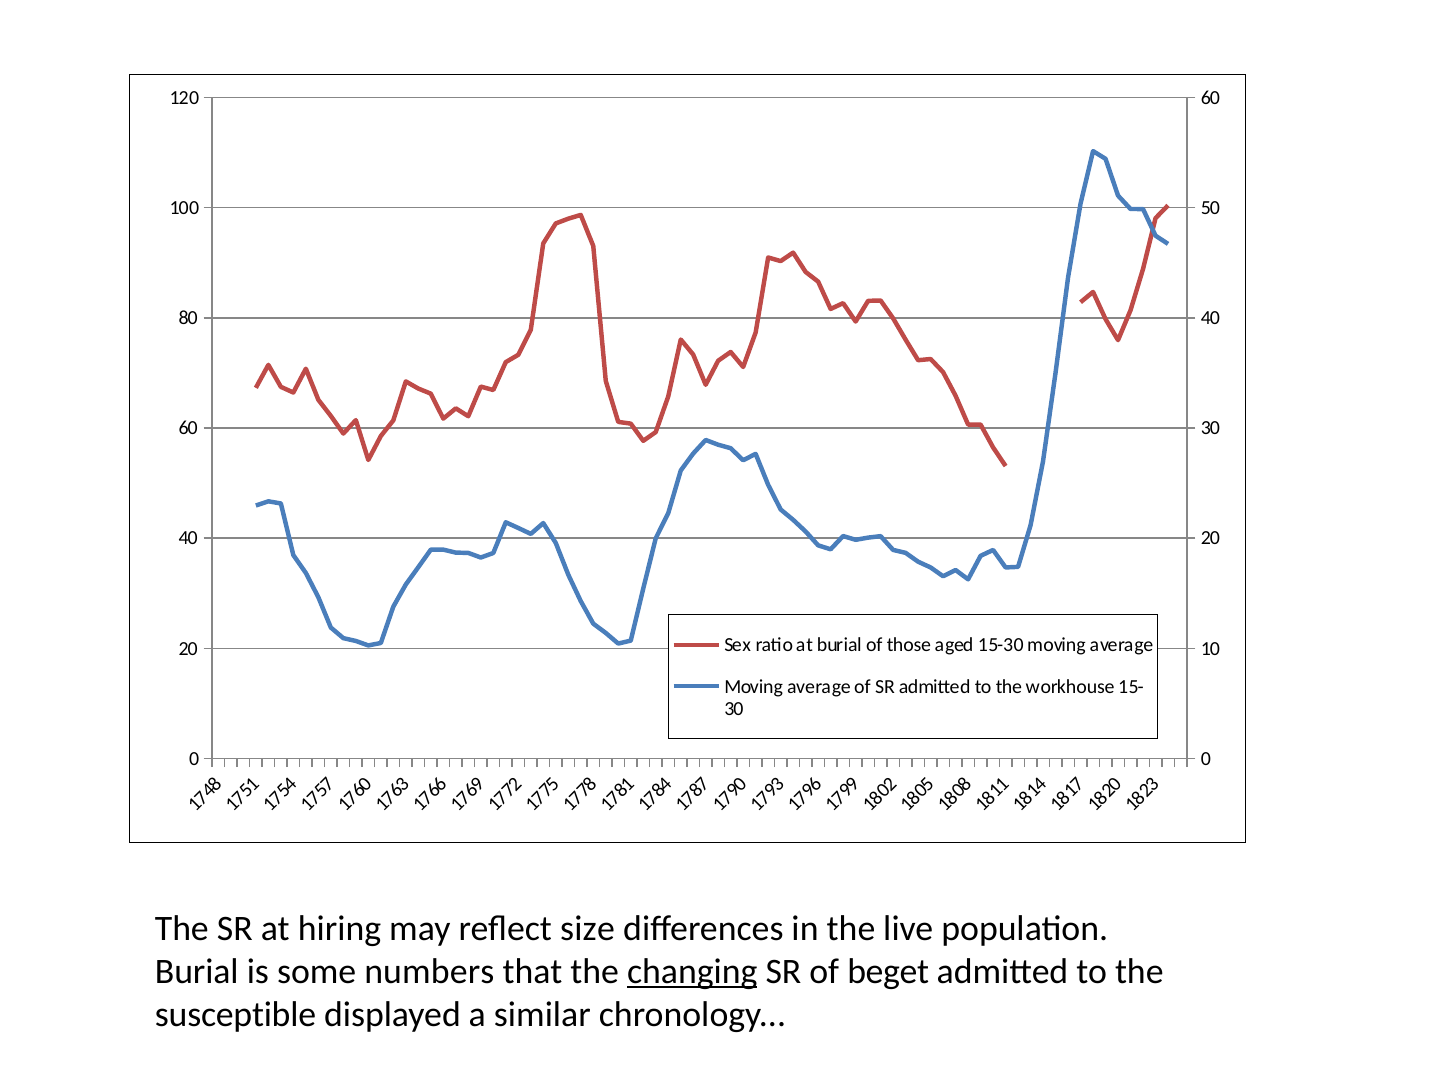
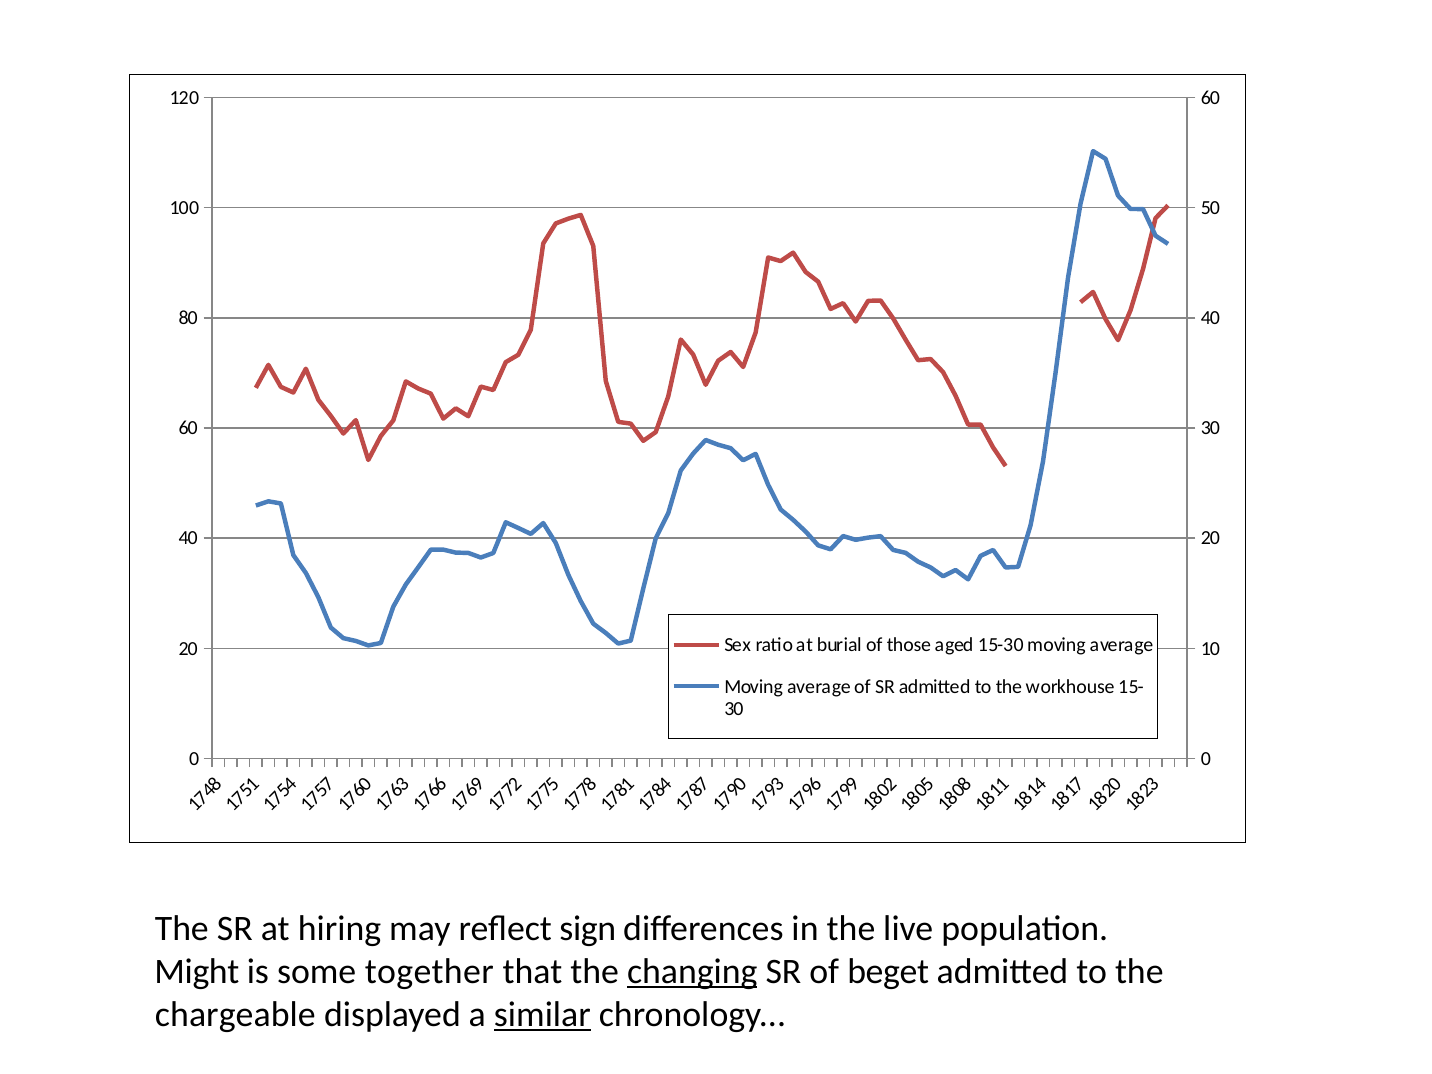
size: size -> sign (588, 929)
Burial: Burial -> Might (197, 972)
numbers: numbers -> together (429, 972)
susceptible: susceptible -> chargeable (235, 1015)
similar underline: none -> present (542, 1015)
